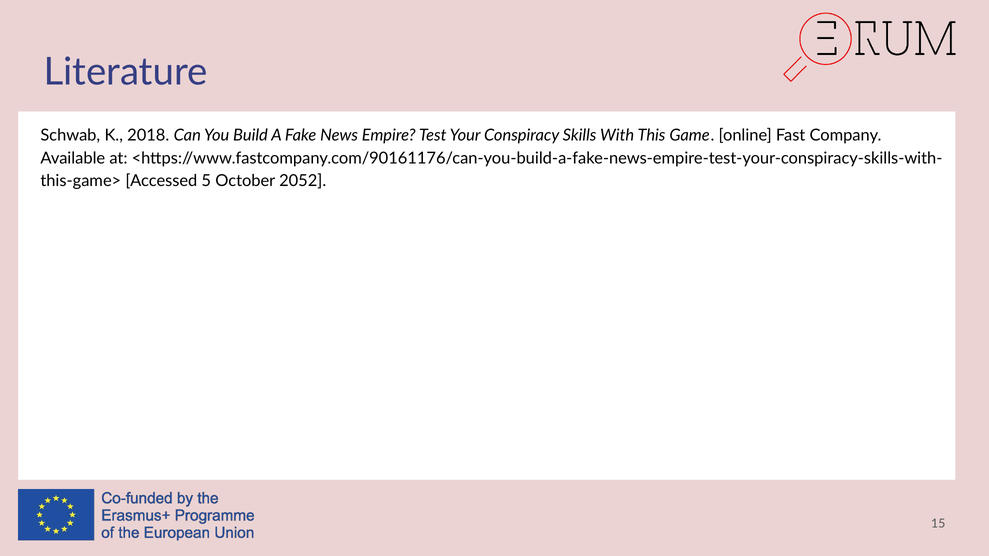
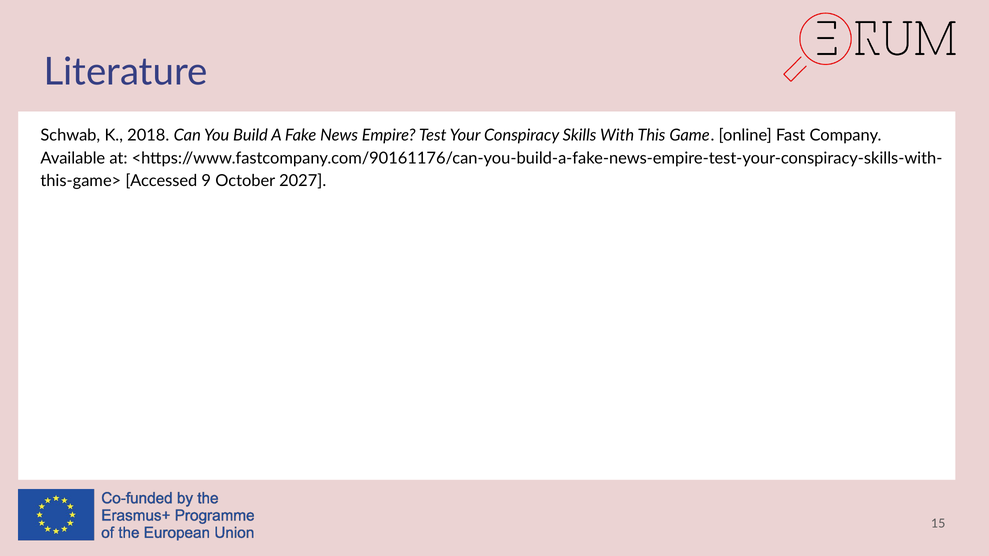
5: 5 -> 9 (206, 181)
2052: 2052 -> 2027 (303, 181)
